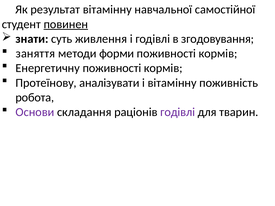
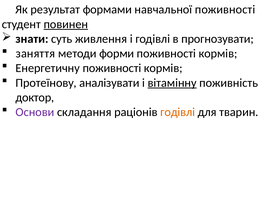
результат вітамінну: вітамінну -> формами (107, 10)
навчальної самостійної: самостійної -> поживності (225, 10)
згодовування: згодовування -> прогнозувати (218, 39)
вітамінну underline: none -> present (172, 83)
робота: робота -> доктор (35, 98)
годівлі colour: purple -> orange (178, 112)
